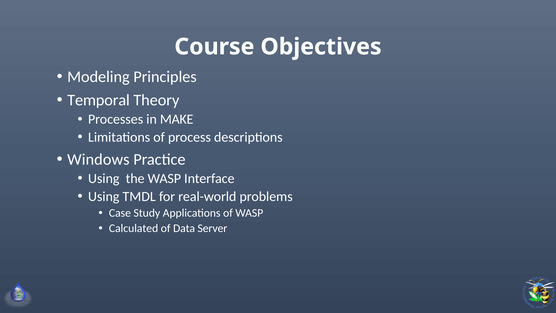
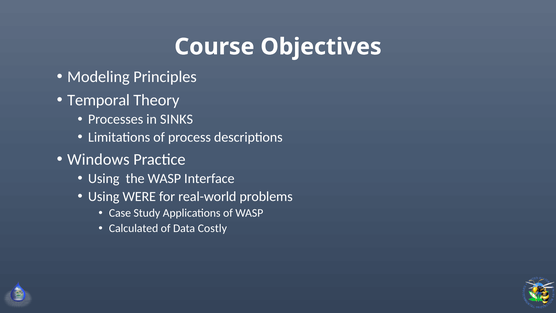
MAKE: MAKE -> SINKS (177, 119)
TMDL: TMDL -> WERE (139, 196)
Server: Server -> Costly (212, 228)
